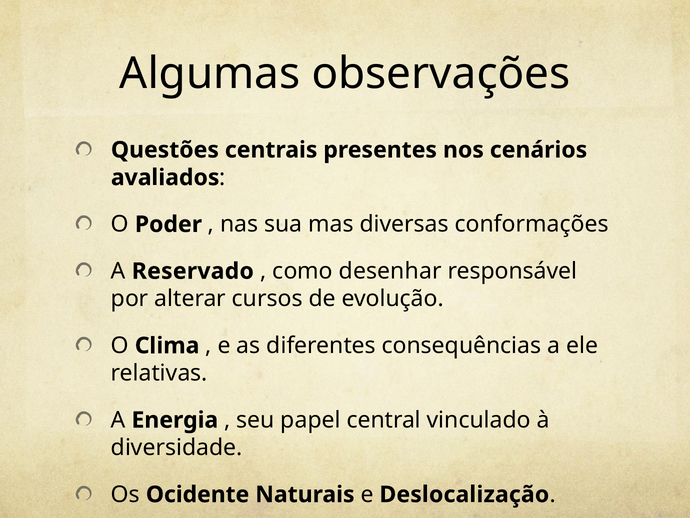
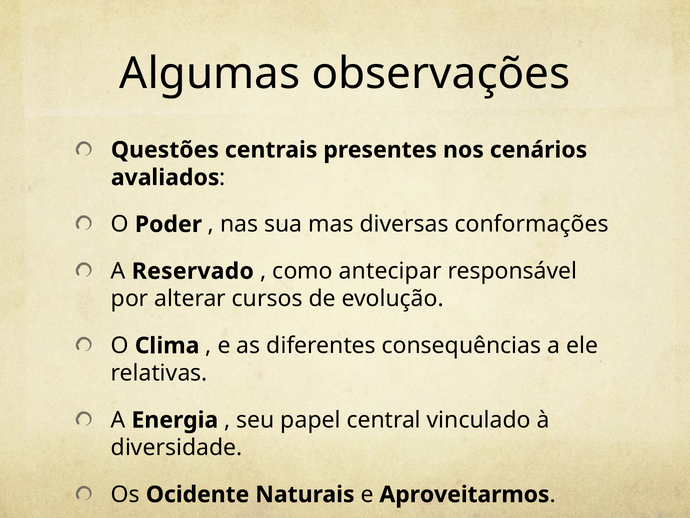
desenhar: desenhar -> antecipar (390, 271)
Deslocalização: Deslocalização -> Aproveitarmos (464, 494)
